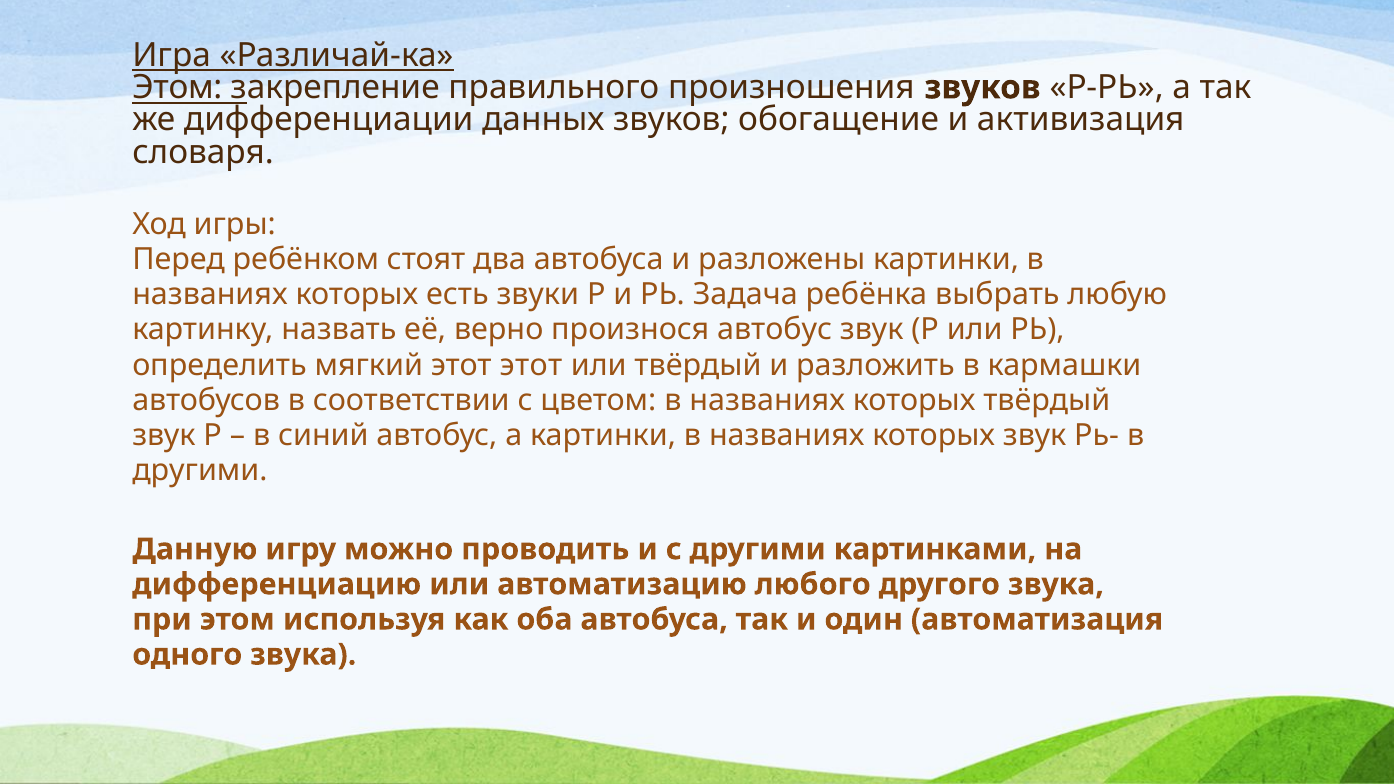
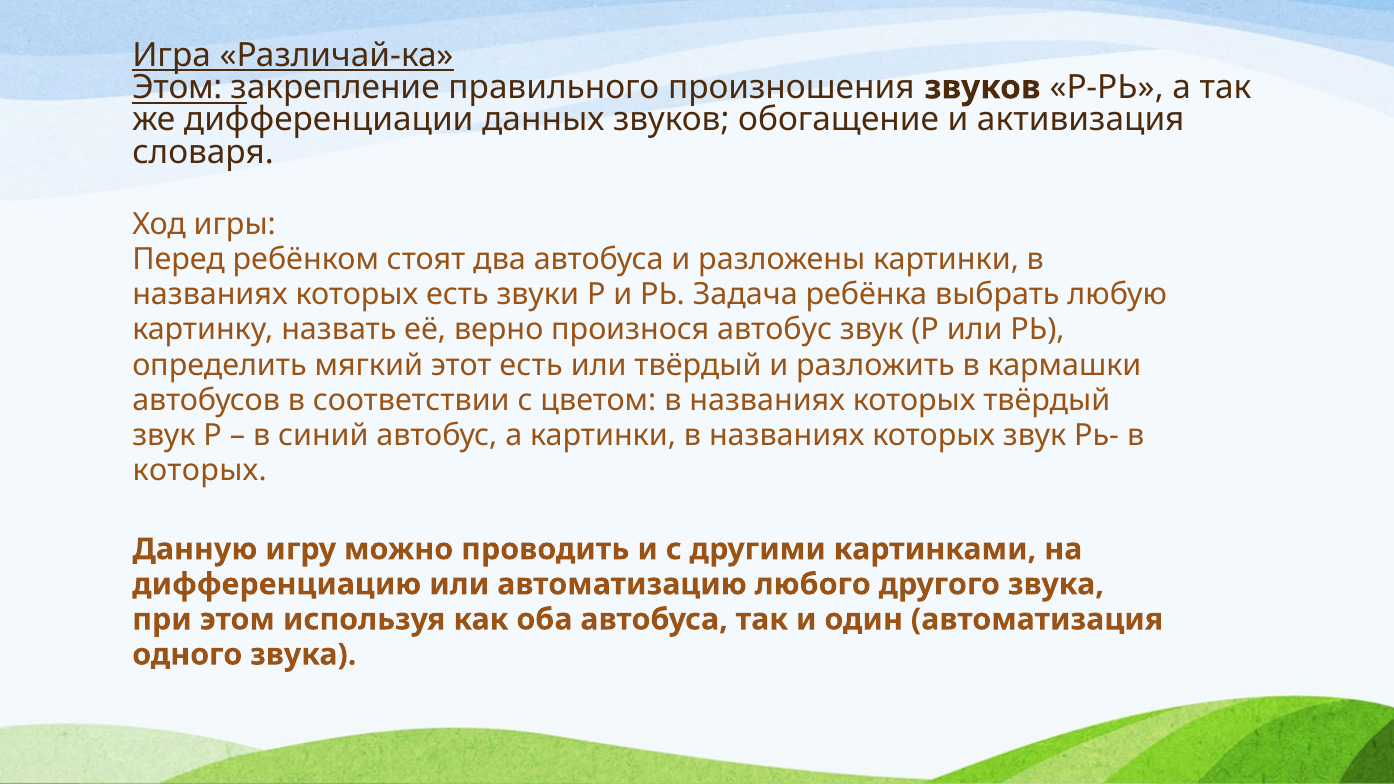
этот этот: этот -> есть (531, 365)
другими: другими -> которых (200, 470)
